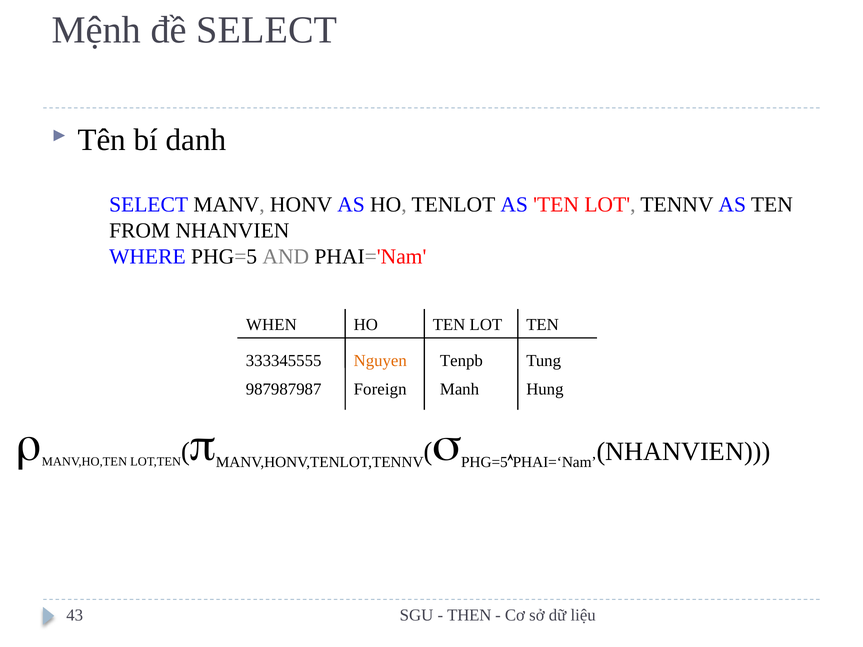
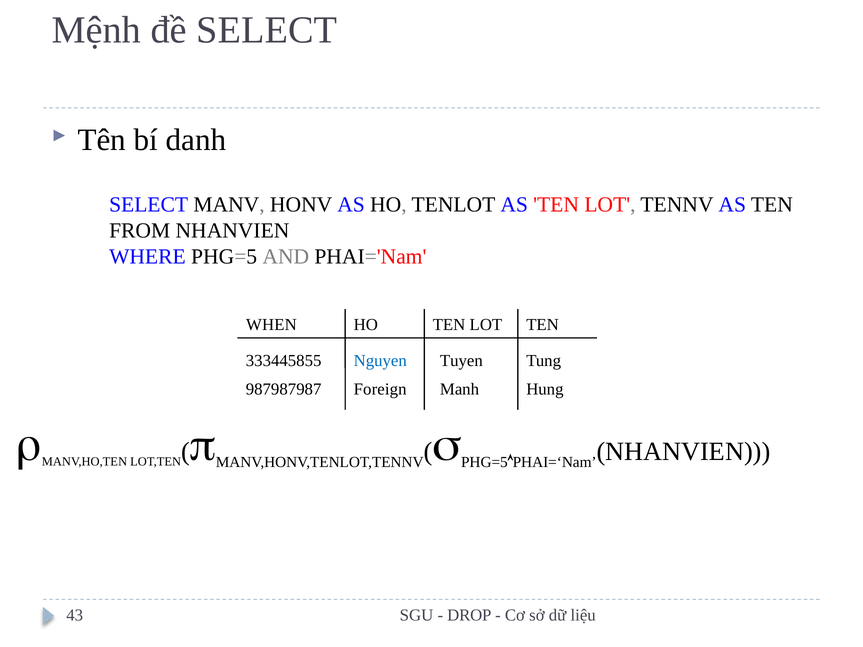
333345555: 333345555 -> 333445855 (284, 361)
Nguyen colour: orange -> blue (380, 361)
Tenpb: Tenpb -> Tuyen (461, 361)
THEN: THEN -> DROP (469, 615)
